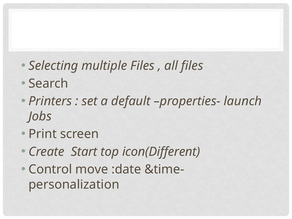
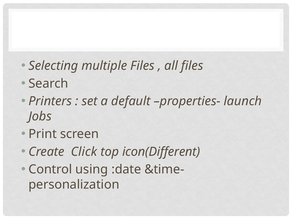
Start: Start -> Click (84, 152)
move: move -> using (92, 169)
